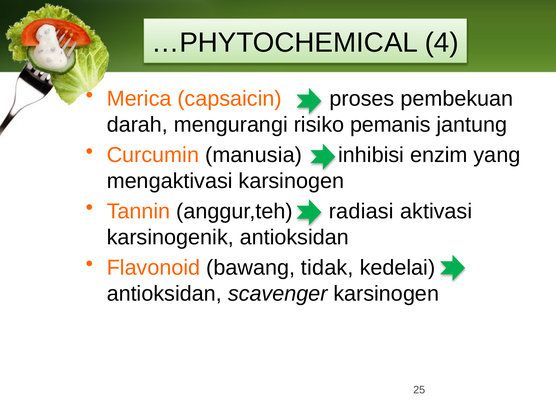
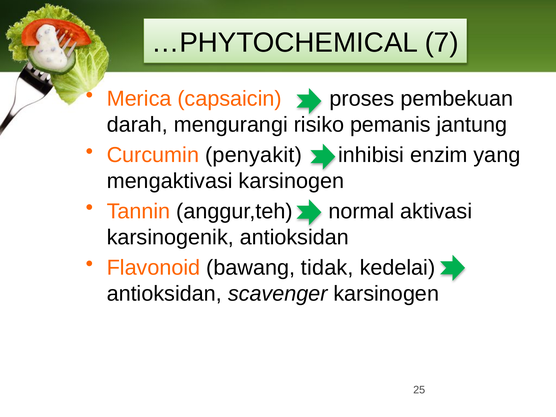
4: 4 -> 7 (442, 43)
manusia: manusia -> penyakit (254, 155)
radiasi: radiasi -> normal (361, 211)
